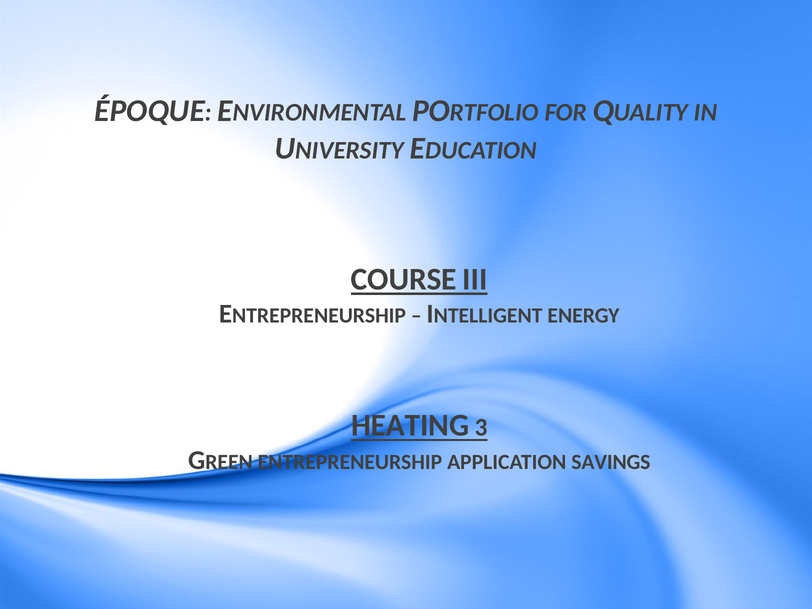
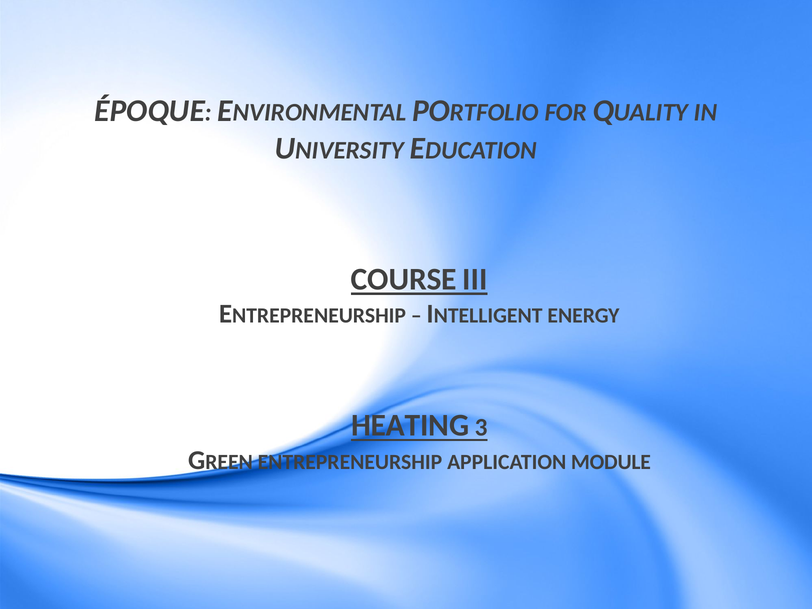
SAVINGS: SAVINGS -> MODULE (611, 462)
